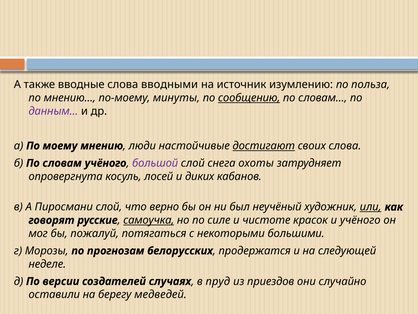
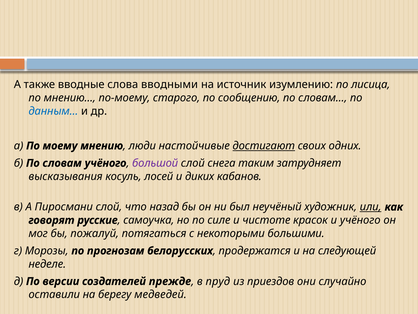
польза: польза -> лисица (371, 85)
минуты: минуты -> старого (176, 98)
сообщению underline: present -> none (249, 98)
данным… colour: purple -> blue (53, 111)
своих слова: слова -> одних (345, 146)
охоты: охоты -> таким (256, 163)
опровергнута: опровергнута -> высказывания (66, 176)
верно: верно -> назад (164, 207)
самоучка underline: present -> none (149, 220)
случаях: случаях -> прежде (170, 281)
